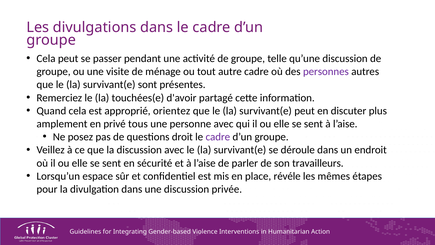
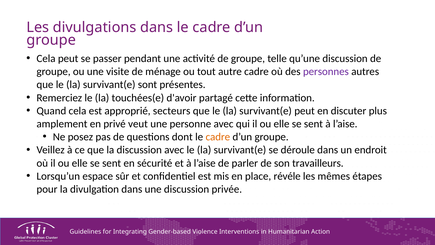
orientez: orientez -> secteurs (172, 111)
tous: tous -> veut (138, 124)
droit: droit -> dont (182, 137)
cadre colour: purple -> orange (218, 137)
